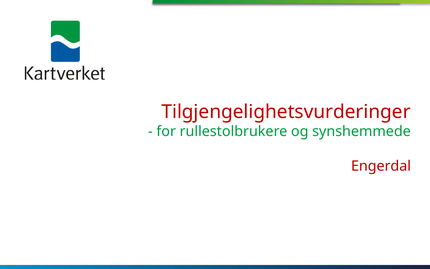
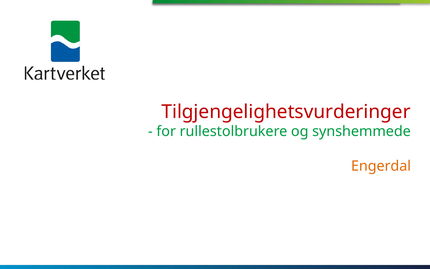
Engerdal colour: red -> orange (381, 166)
